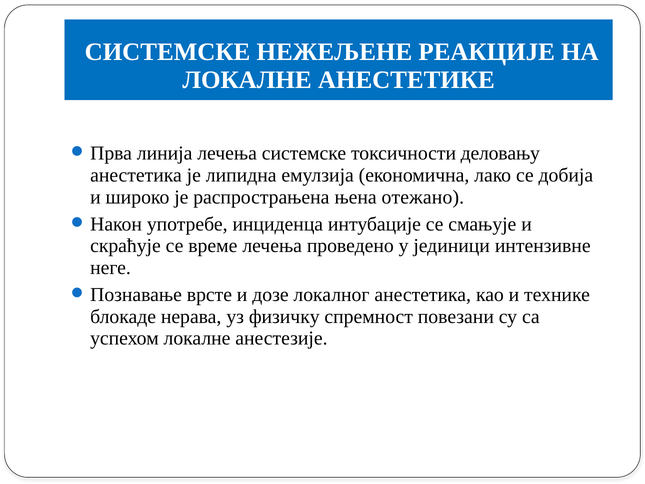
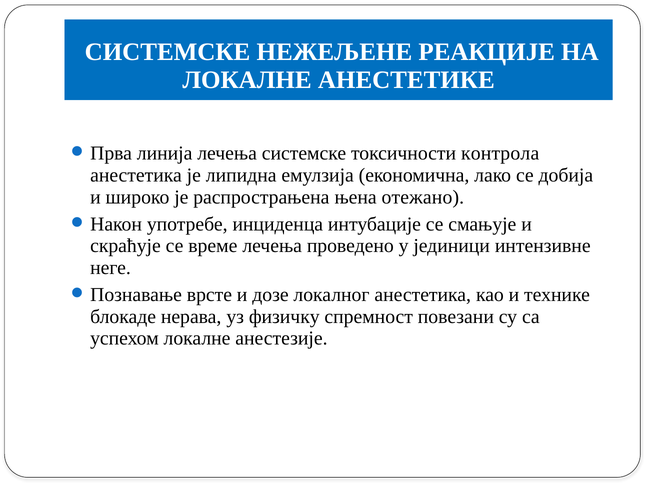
деловању: деловању -> контрола (500, 153)
